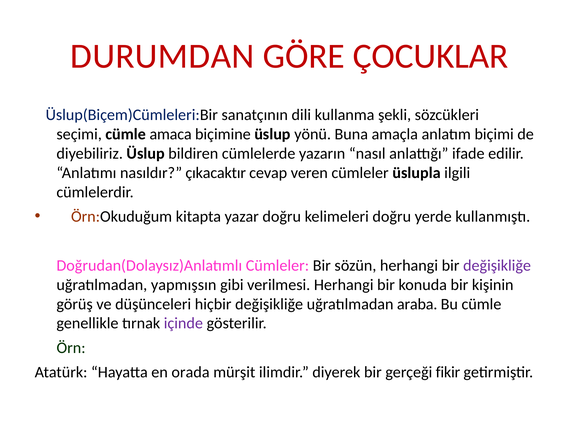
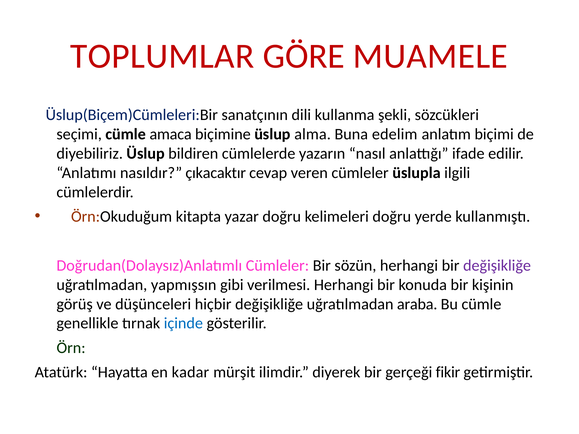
DURUMDAN: DURUMDAN -> TOPLUMLAR (162, 56)
ÇOCUKLAR: ÇOCUKLAR -> MUAMELE (430, 56)
yönü: yönü -> alma (313, 134)
amaçla: amaçla -> edelim (395, 134)
içinde colour: purple -> blue (183, 324)
orada: orada -> kadar (190, 372)
